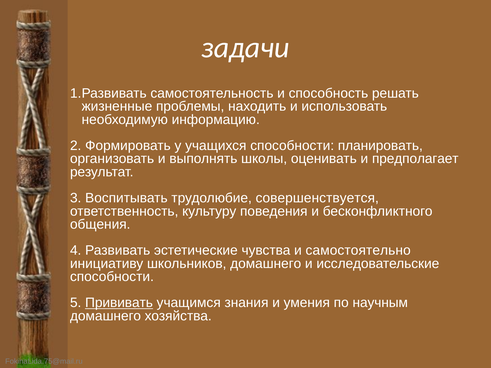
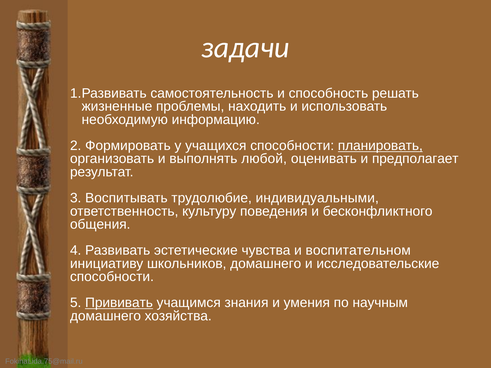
планировать underline: none -> present (380, 146)
школы: школы -> любой (264, 159)
совершенствуется: совершенствуется -> индивидуальными (317, 198)
самостоятельно: самостоятельно -> воспитательном (358, 251)
